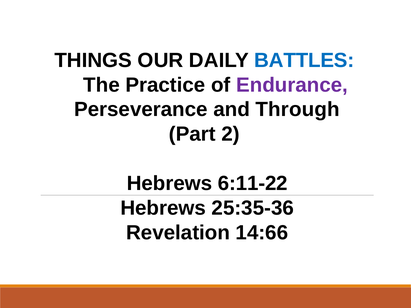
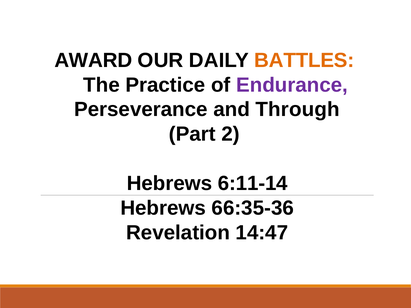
THINGS: THINGS -> AWARD (93, 60)
BATTLES colour: blue -> orange (304, 60)
6:11-22: 6:11-22 -> 6:11-14 (253, 184)
25:35-36: 25:35-36 -> 66:35-36 (253, 208)
14:66: 14:66 -> 14:47 (262, 233)
